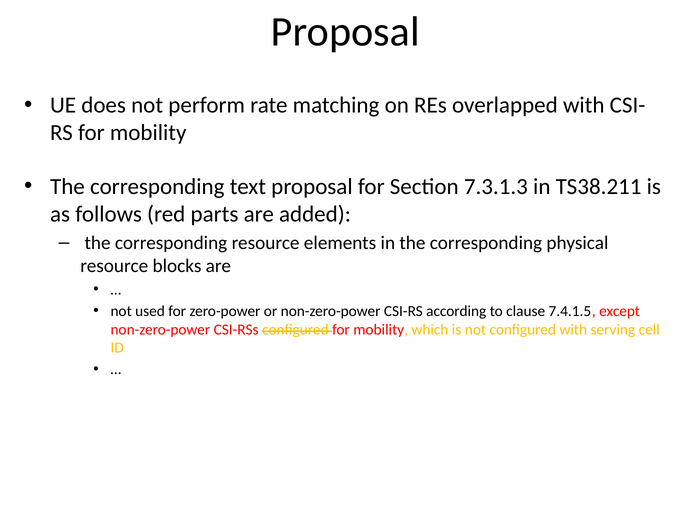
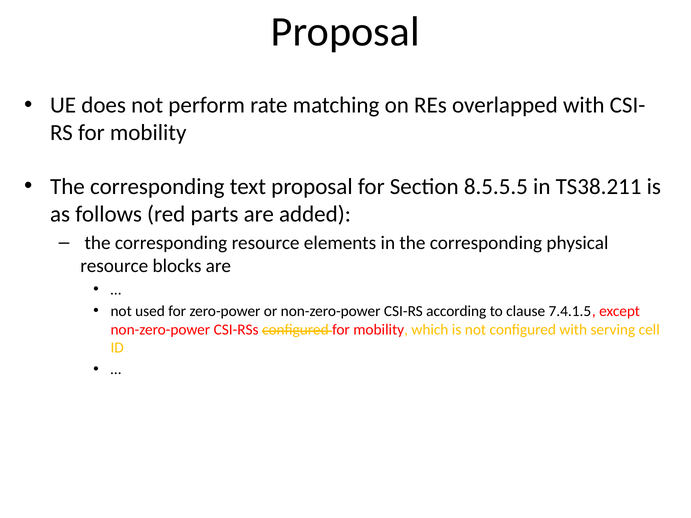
7.3.1.3: 7.3.1.3 -> 8.5.5.5 (496, 187)
